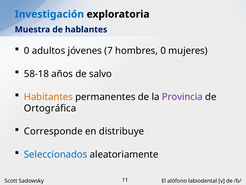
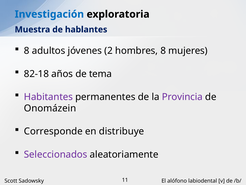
0: 0 -> 8 (27, 51)
7: 7 -> 2 (109, 51)
hombres 0: 0 -> 8 (163, 51)
58-18: 58-18 -> 82-18 (36, 74)
salvo: salvo -> tema (100, 74)
Habitantes colour: orange -> purple (48, 97)
Ortográfica: Ortográfica -> Onomázein (50, 108)
Seleccionados colour: blue -> purple (56, 154)
